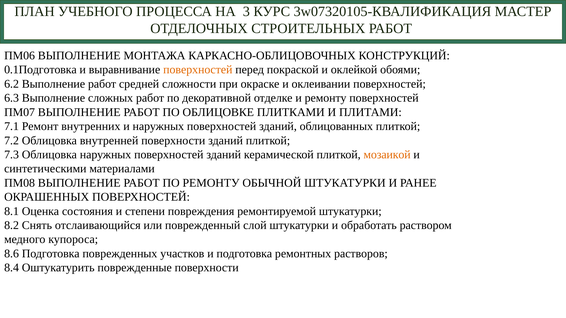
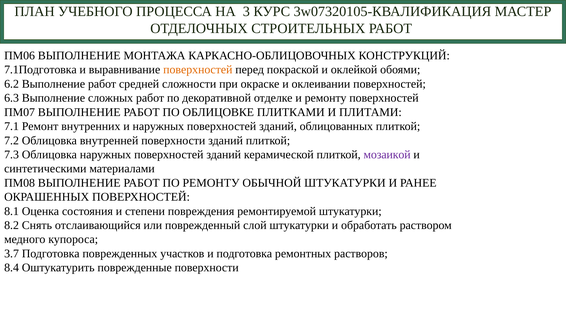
0.1Подготовка: 0.1Подготовка -> 7.1Подготовка (40, 70)
мозаикой colour: orange -> purple (387, 155)
8.6: 8.6 -> 3.7 (12, 254)
